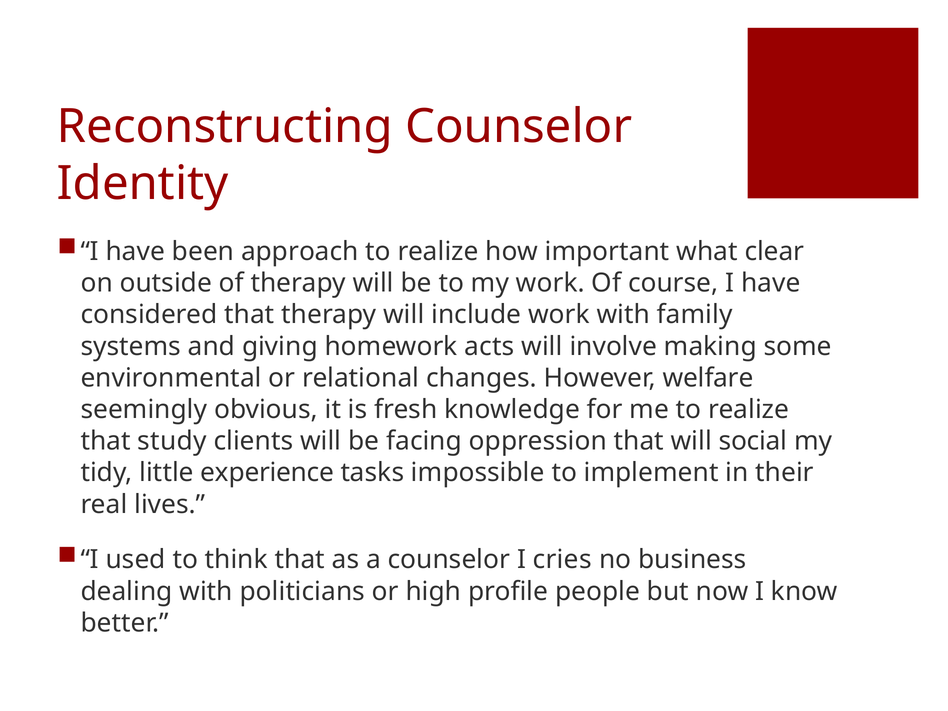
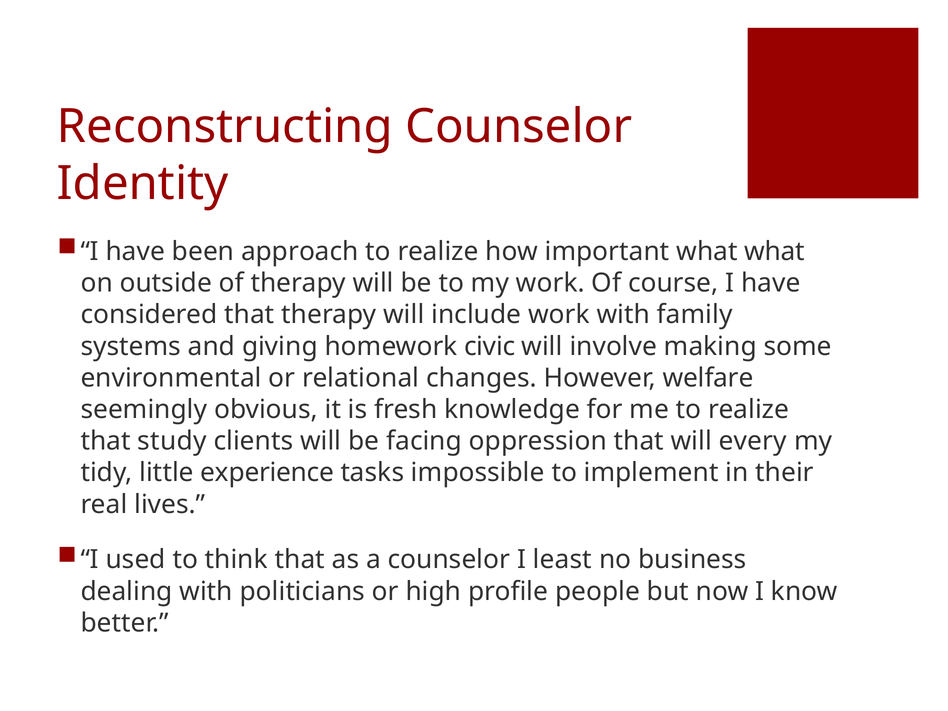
what clear: clear -> what (775, 251)
acts: acts -> civic (490, 346)
social: social -> every (753, 441)
cries: cries -> least (562, 560)
